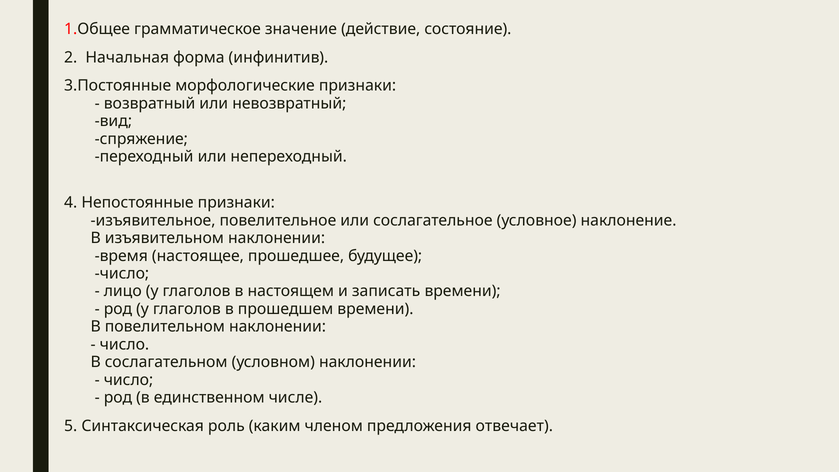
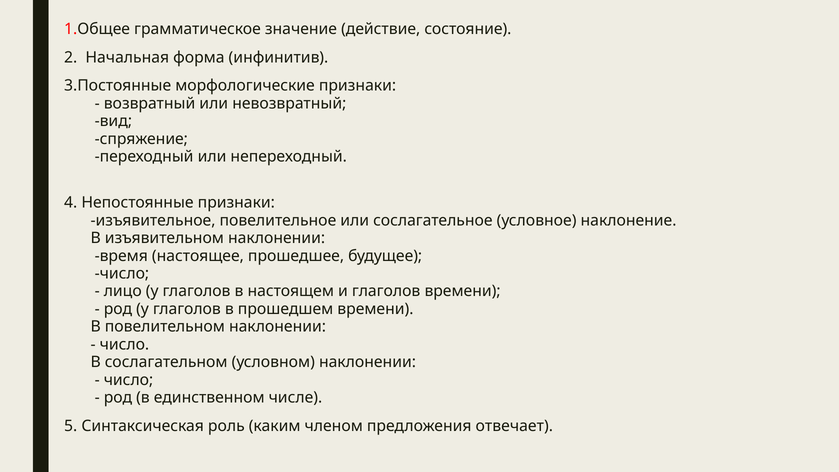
и записать: записать -> глаголов (386, 291)
